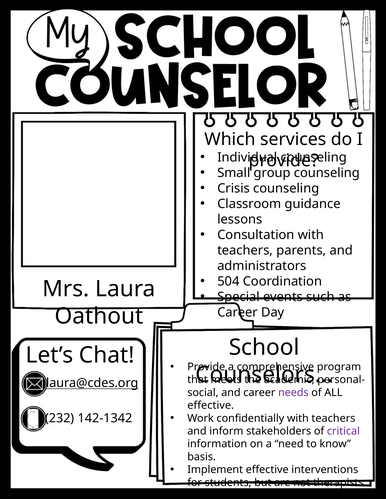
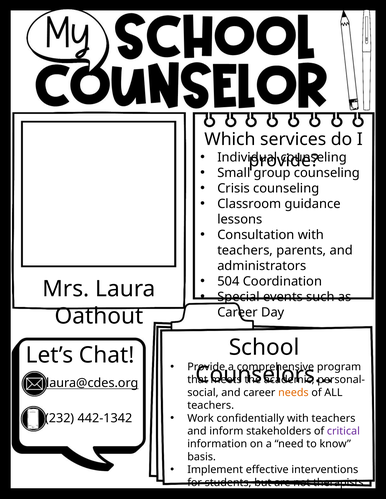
needs colour: purple -> orange (293, 393)
effective: effective -> teachers (211, 406)
142-1342: 142-1342 -> 442-1342 (105, 419)
